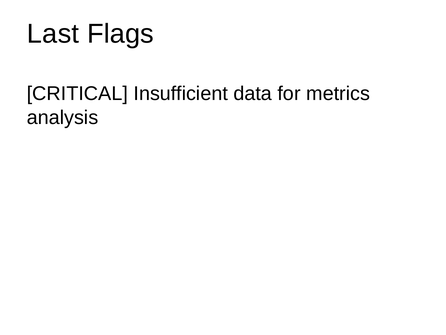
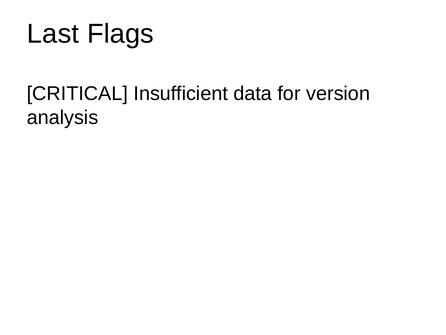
metrics: metrics -> version (338, 94)
